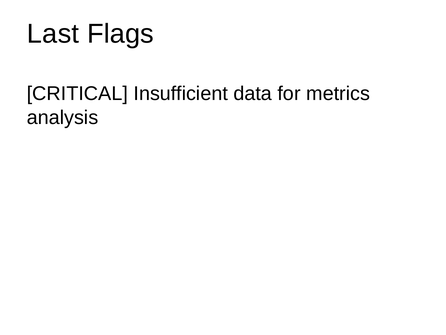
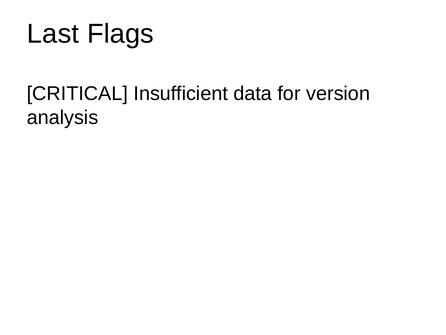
metrics: metrics -> version (338, 94)
